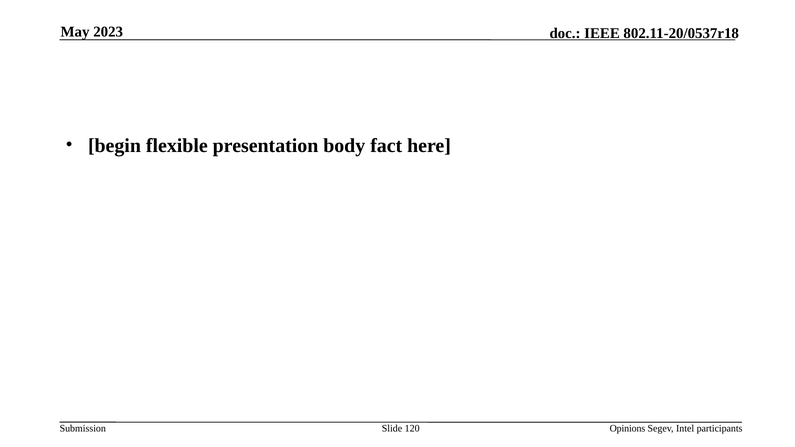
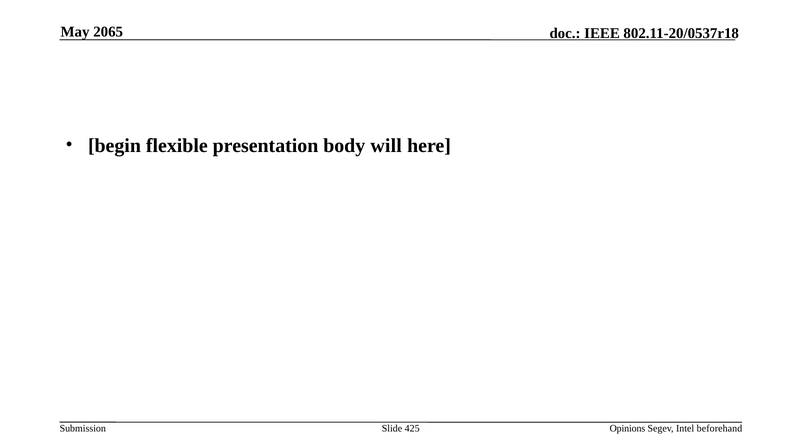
2023: 2023 -> 2065 (108, 32)
fact: fact -> will (386, 146)
120: 120 -> 425 (412, 429)
participants: participants -> beforehand (720, 429)
